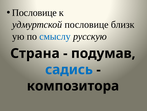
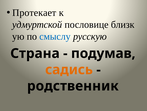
Пословице: Пословице -> Протекает (34, 13)
садись colour: blue -> orange (69, 69)
композитора: композитора -> родственник (73, 85)
